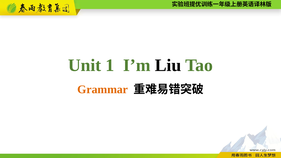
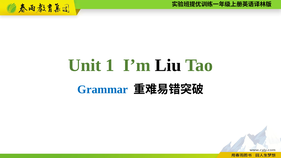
Grammar colour: orange -> blue (103, 89)
